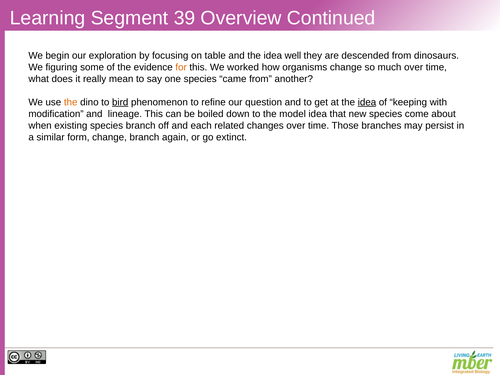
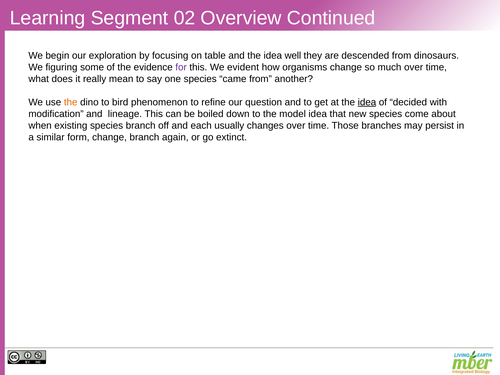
39: 39 -> 02 (184, 18)
for colour: orange -> purple (181, 67)
worked: worked -> evident (243, 67)
bird underline: present -> none (120, 102)
keeping: keeping -> decided (408, 102)
related: related -> usually (229, 126)
